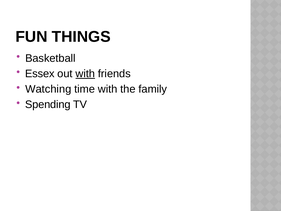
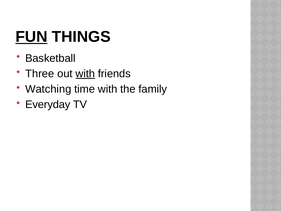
FUN underline: none -> present (31, 37)
Essex: Essex -> Three (40, 74)
Spending: Spending -> Everyday (48, 104)
